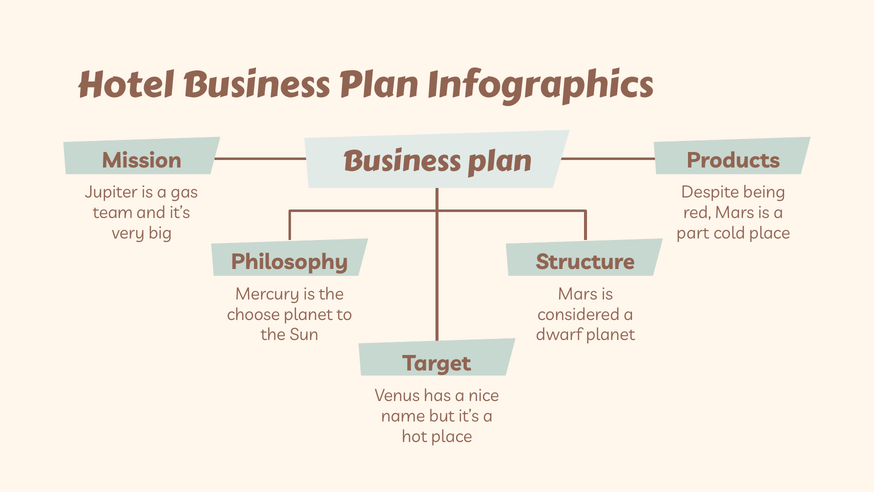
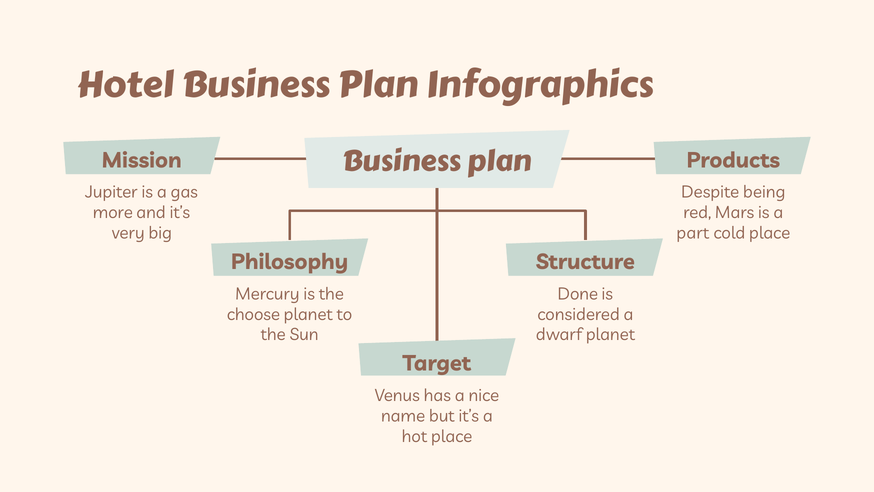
team: team -> more (113, 213)
Mars: Mars -> Done (578, 294)
